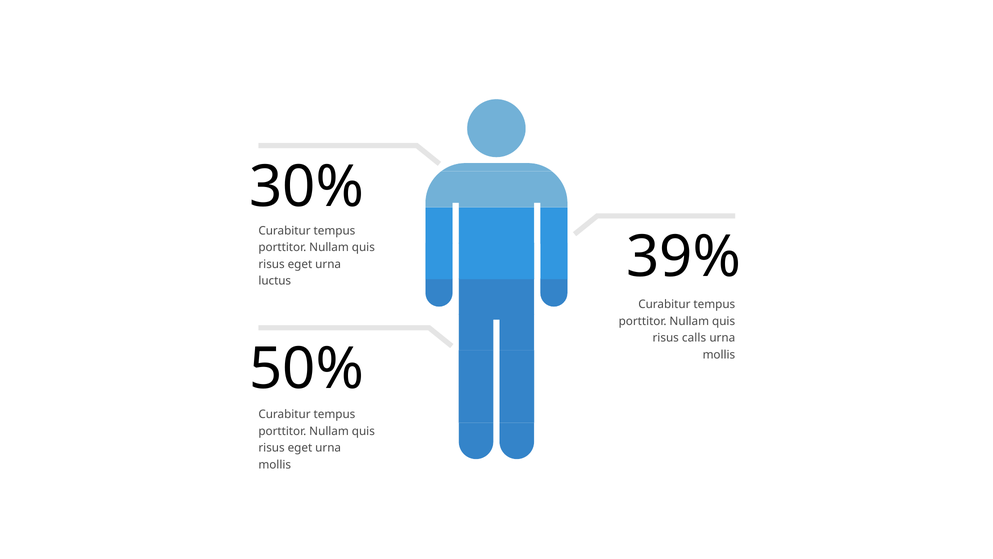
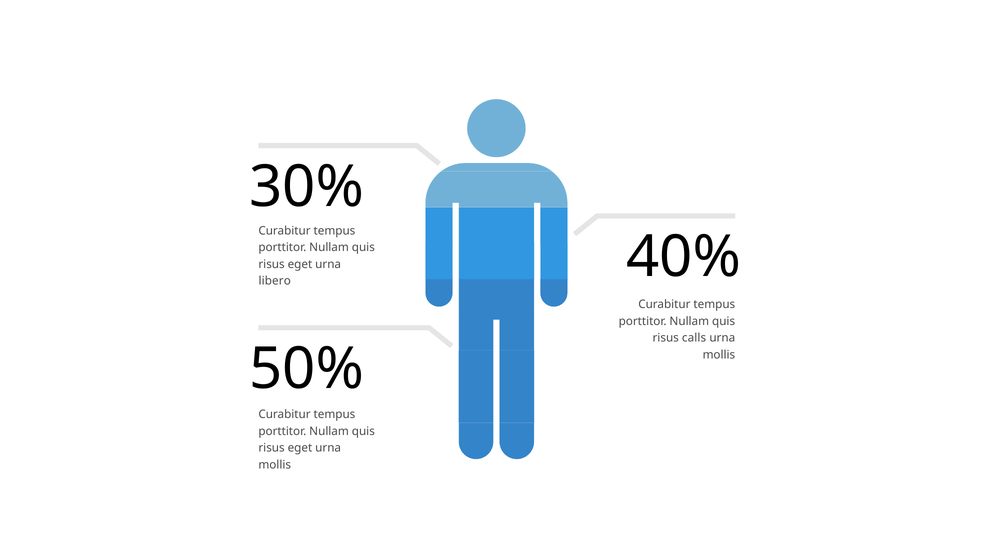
39%: 39% -> 40% (683, 257)
luctus: luctus -> libero (275, 281)
